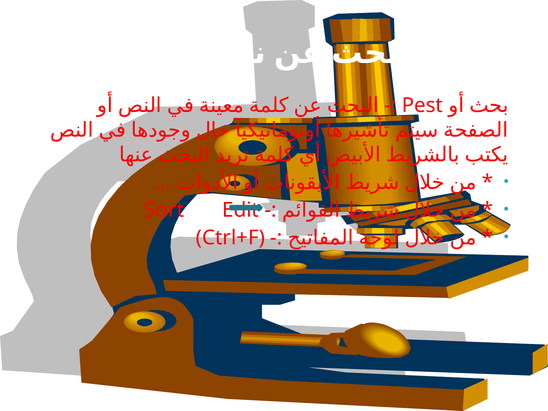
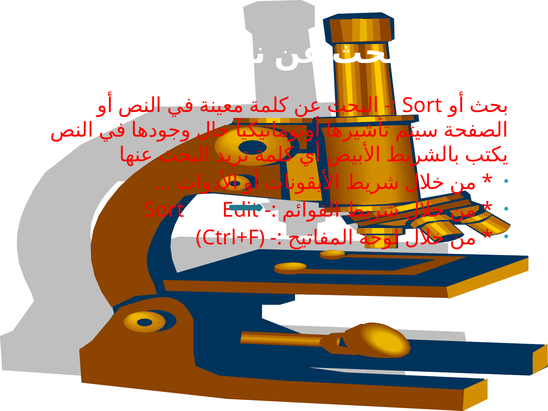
Pest: Pest -> Sort (422, 105)
